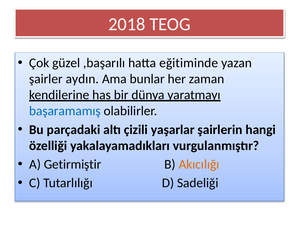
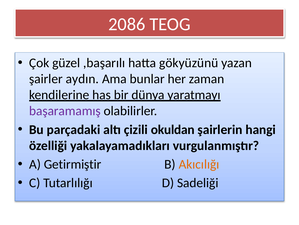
2018: 2018 -> 2086 (127, 24)
eğitiminde: eğitiminde -> gökyüzünü (189, 63)
başaramamış colour: blue -> purple (65, 111)
yaşarlar: yaşarlar -> okuldan (173, 129)
